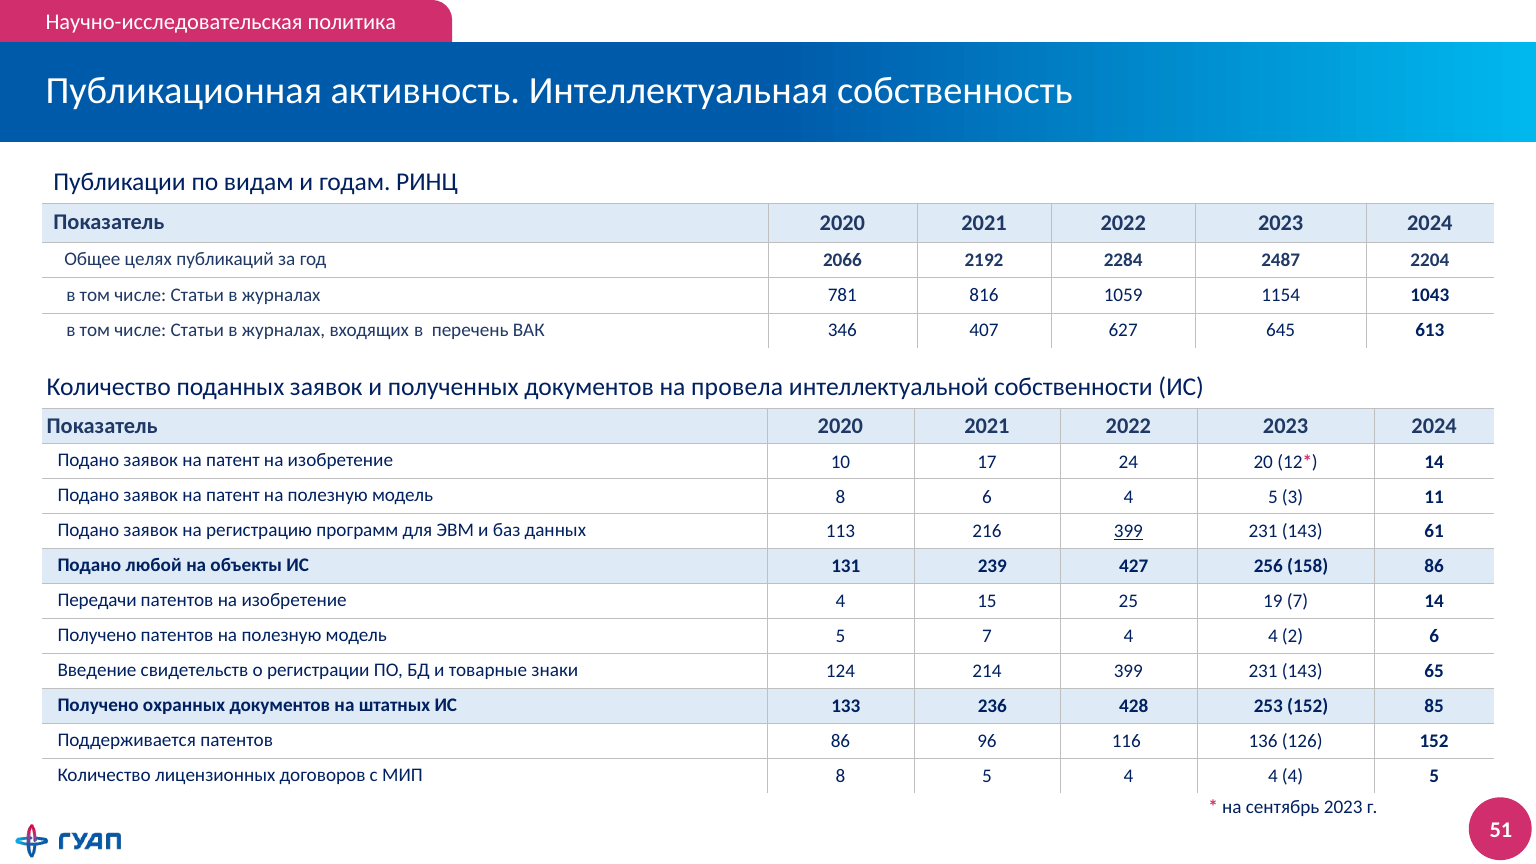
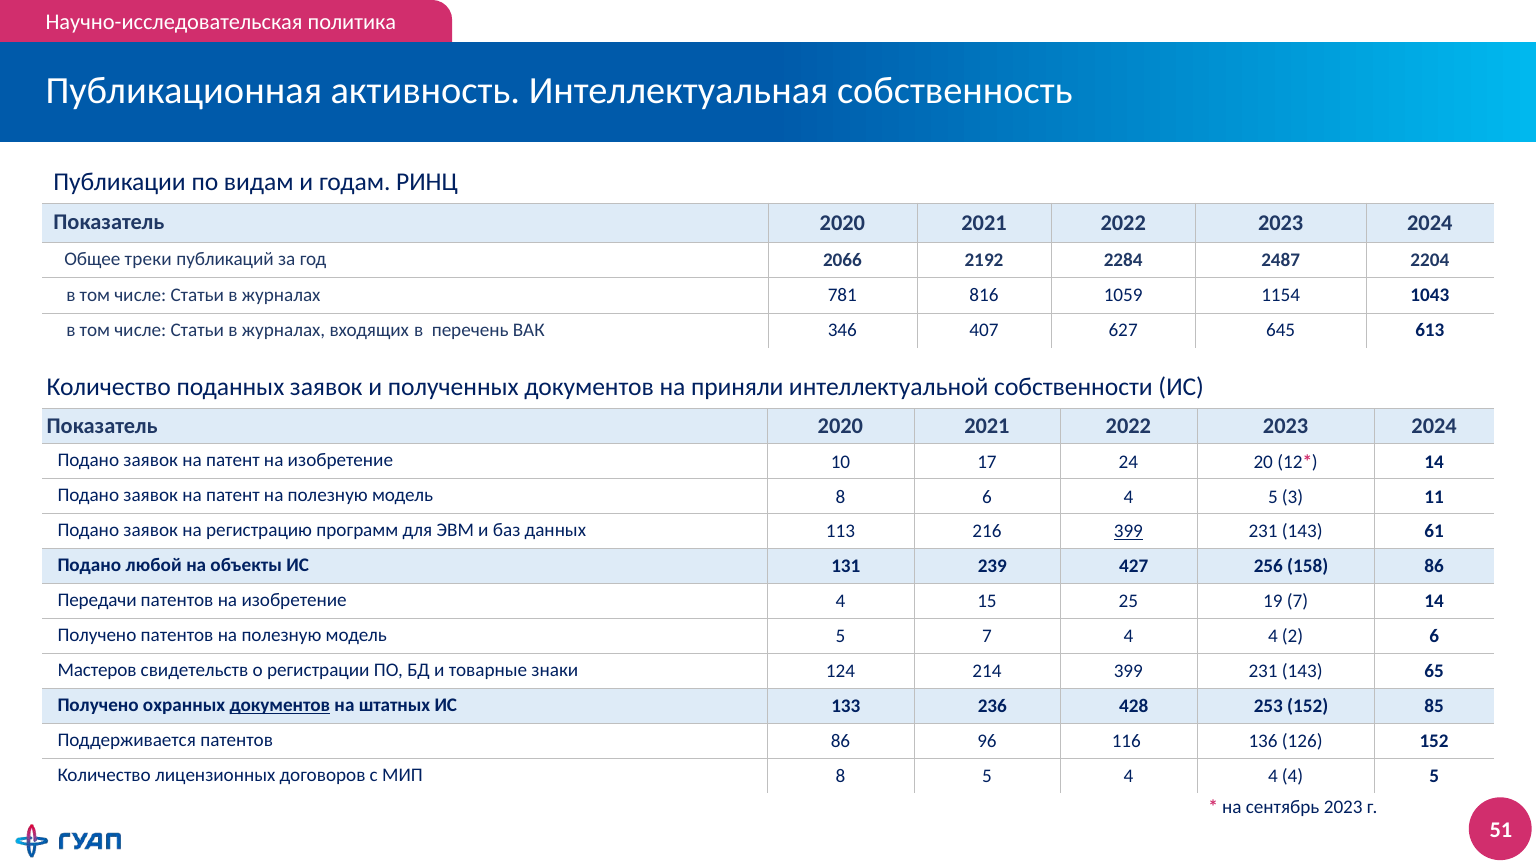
целях: целях -> треки (148, 259)
провела: провела -> приняли (737, 387)
Введение: Введение -> Мастеров (97, 670)
документов underline: none -> present (280, 706)
